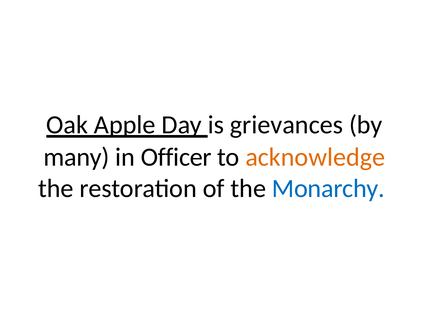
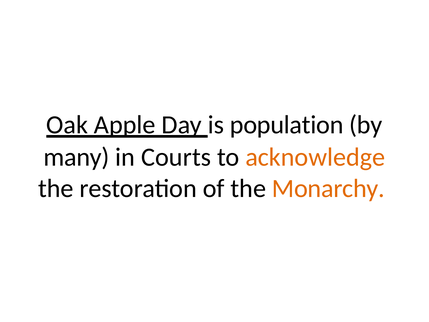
grievances: grievances -> population (287, 125)
Officer: Officer -> Courts (176, 157)
Monarchy colour: blue -> orange (328, 188)
